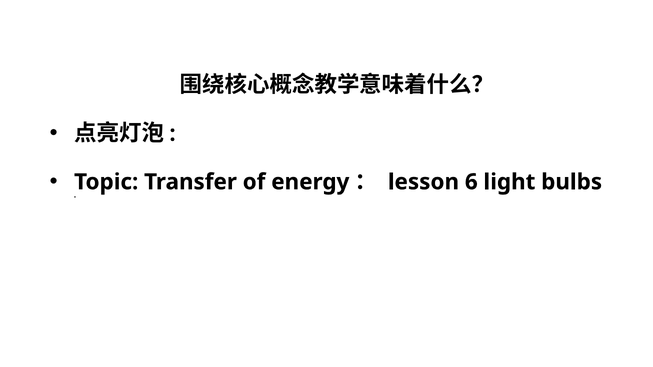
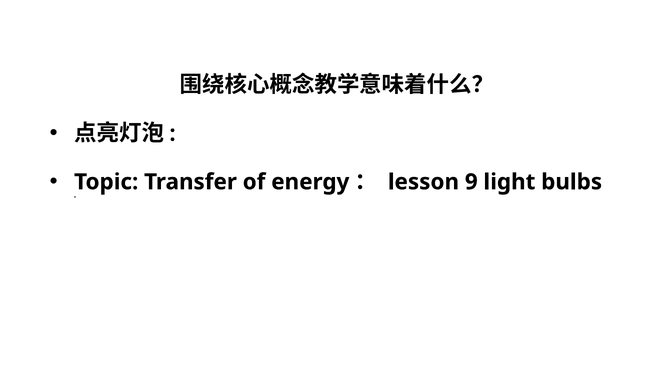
6: 6 -> 9 (471, 182)
